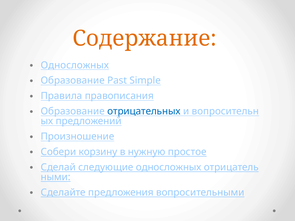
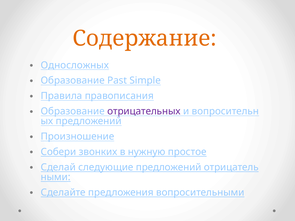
отрицательных colour: blue -> purple (144, 111)
корзину: корзину -> звонких (98, 152)
следующие односложных: односложных -> предложений (169, 167)
